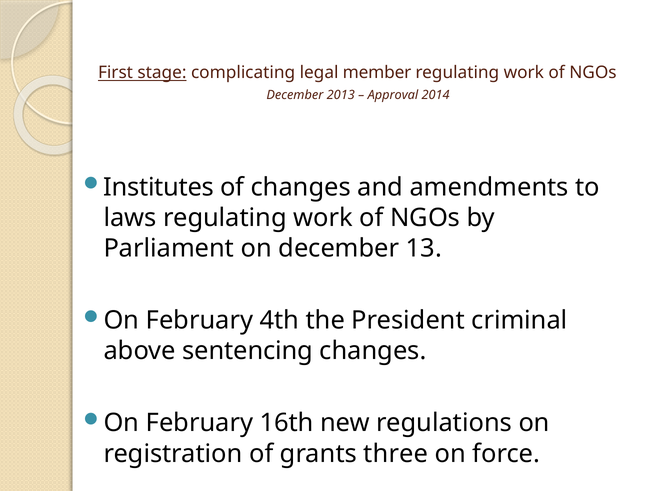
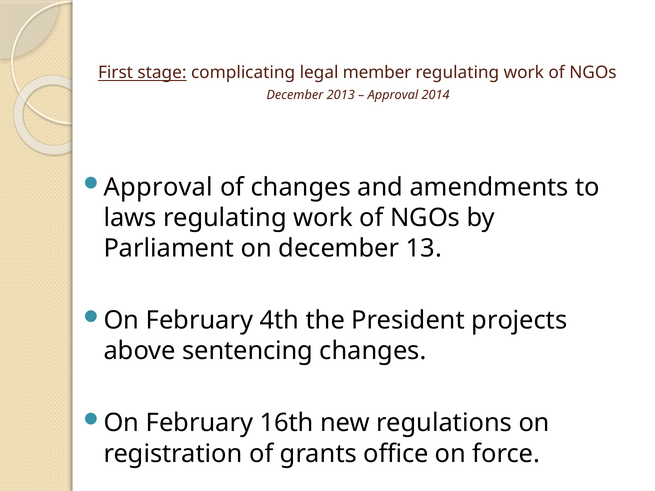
Institutes: Institutes -> Approval (158, 187)
criminal: criminal -> projects (519, 321)
three: three -> office (396, 454)
